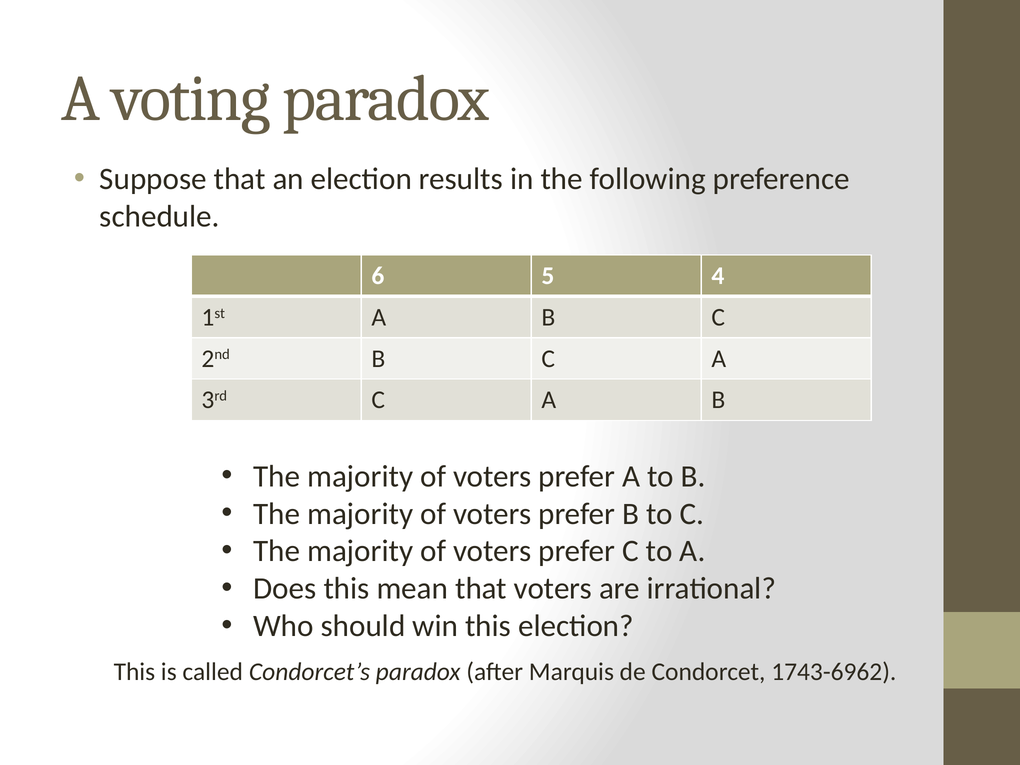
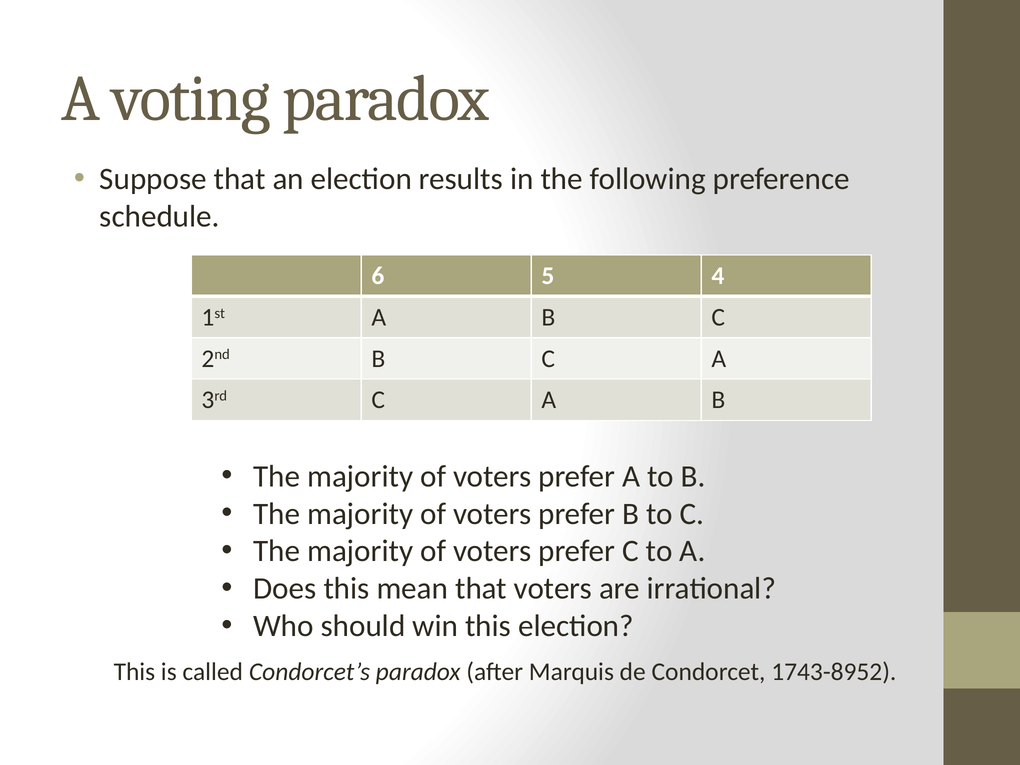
1743-6962: 1743-6962 -> 1743-8952 (834, 672)
